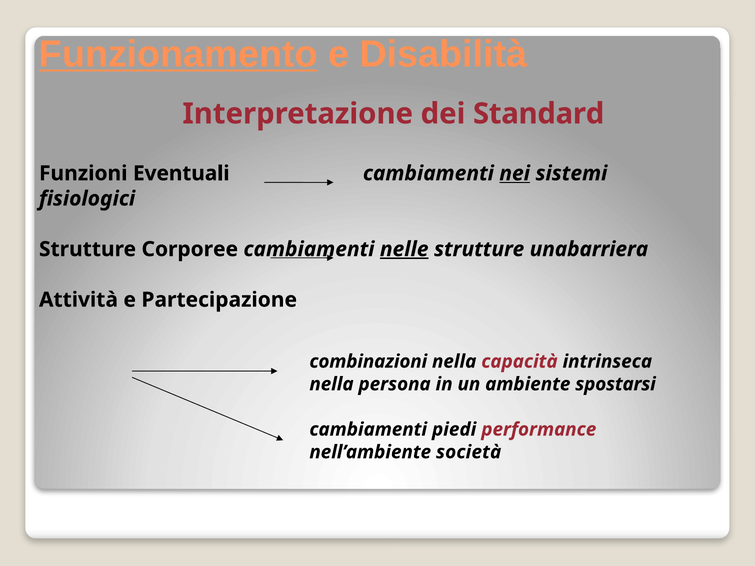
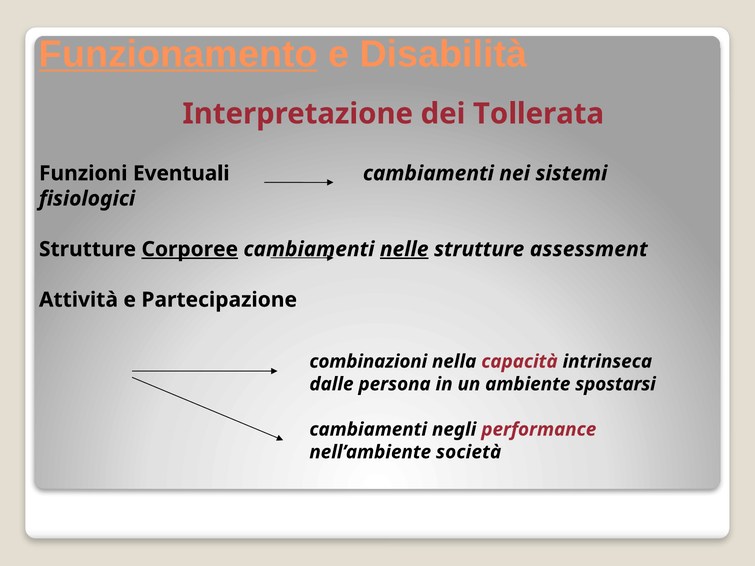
Standard: Standard -> Tollerata (538, 114)
nei underline: present -> none (515, 173)
Corporee underline: none -> present (190, 249)
unabarriera: unabarriera -> assessment (589, 249)
nella: nella -> dalle (331, 384)
piedi: piedi -> negli (454, 430)
